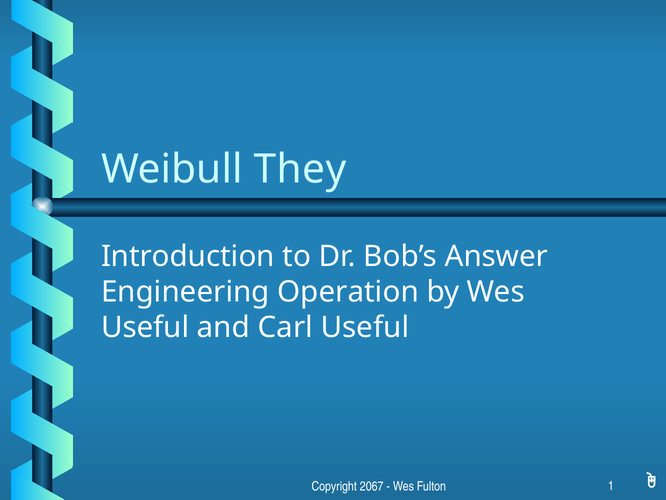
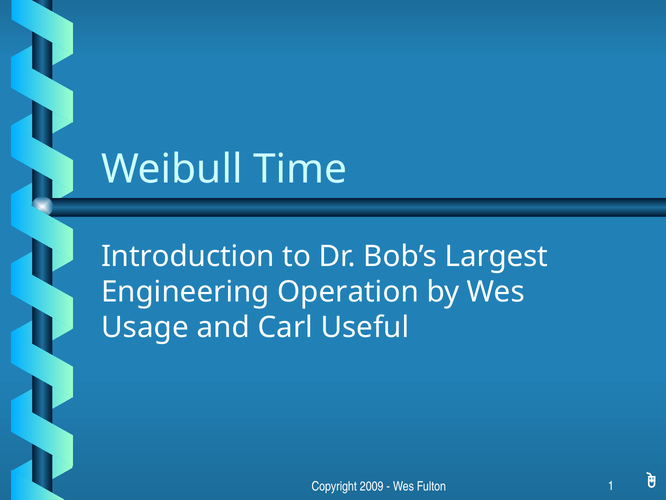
They: They -> Time (300, 169)
Answer: Answer -> Largest (496, 256)
Useful: Useful -> Usage (145, 327)
2067: 2067 -> 2009 (372, 486)
